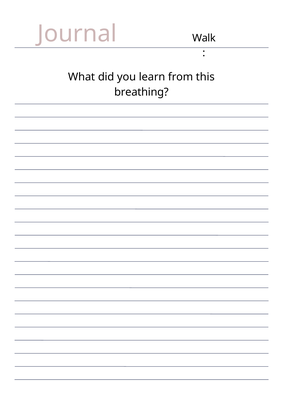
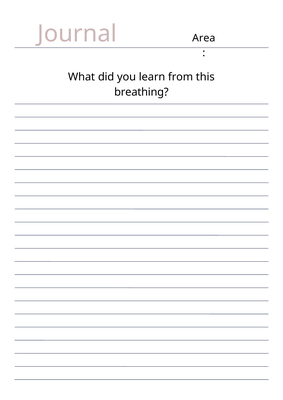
Walk: Walk -> Area (204, 38)
